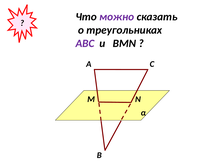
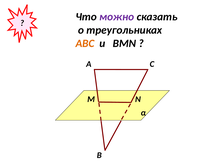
ABC colour: purple -> orange (85, 43)
